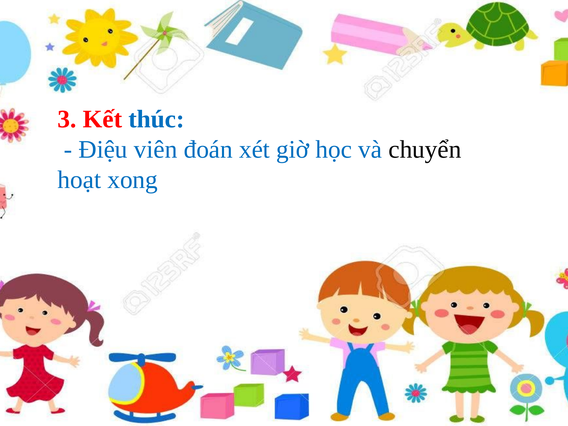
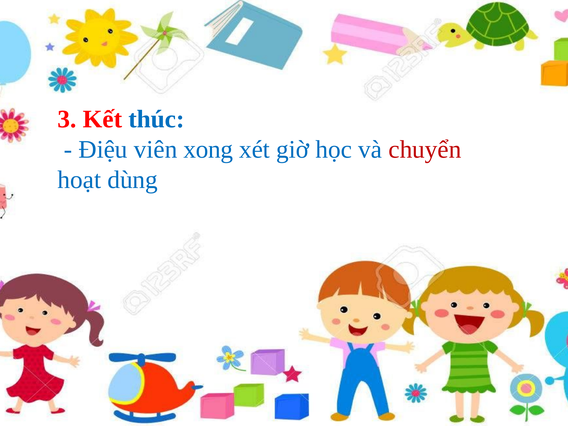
đoán: đoán -> xong (208, 149)
chuyển colour: black -> red (425, 149)
xong: xong -> dùng (133, 180)
